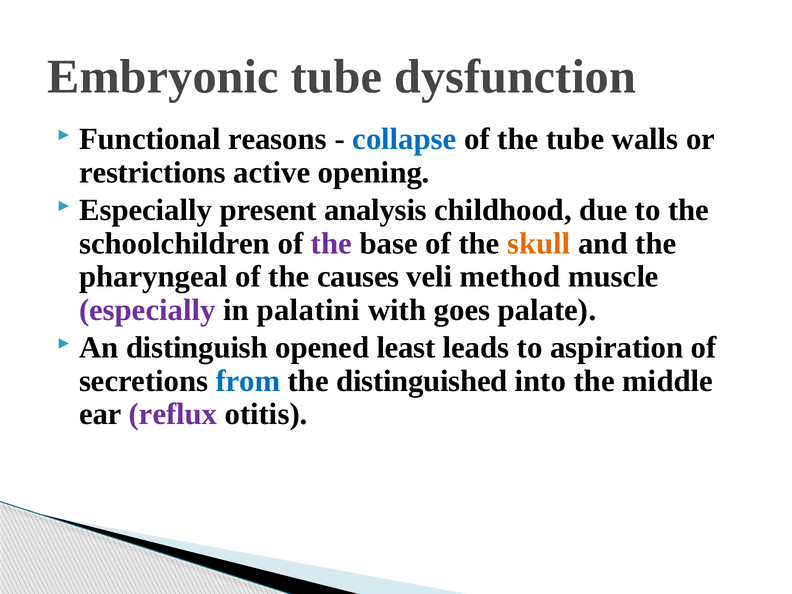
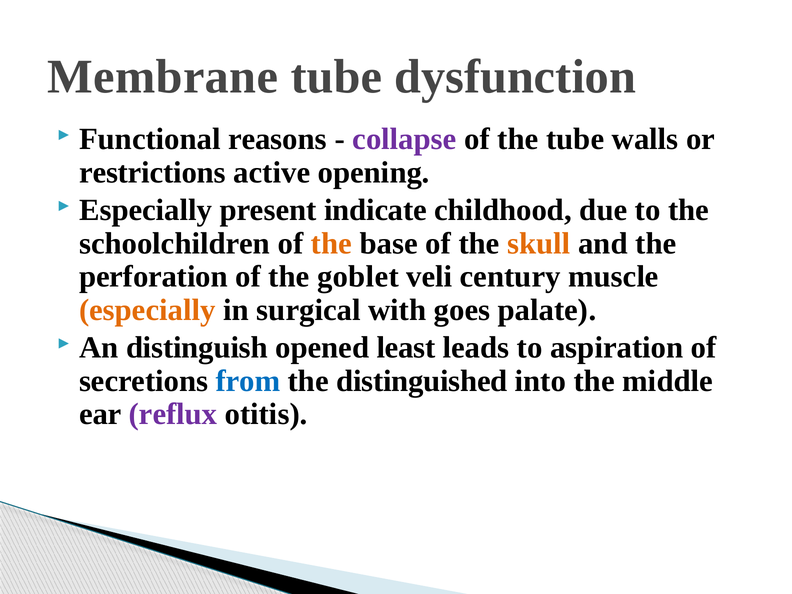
Embryonic: Embryonic -> Membrane (163, 77)
collapse colour: blue -> purple (404, 139)
analysis: analysis -> indicate (376, 210)
the colour: purple -> orange (331, 243)
pharyngeal: pharyngeal -> perforation (153, 277)
causes: causes -> goblet (358, 277)
method: method -> century (510, 277)
especially colour: purple -> orange (147, 310)
palatini: palatini -> surgical (309, 310)
